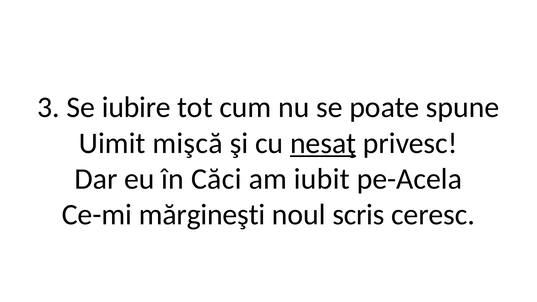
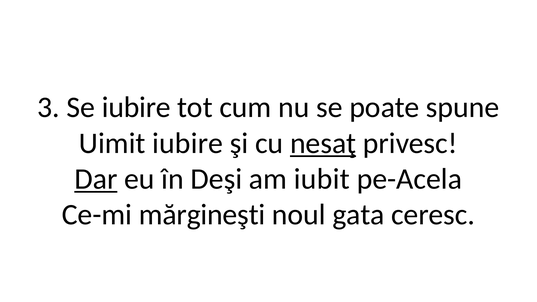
Uimit mişcă: mişcă -> iubire (188, 143)
Dar underline: none -> present (96, 179)
Căci: Căci -> Deşi (216, 179)
scris: scris -> gata (358, 215)
